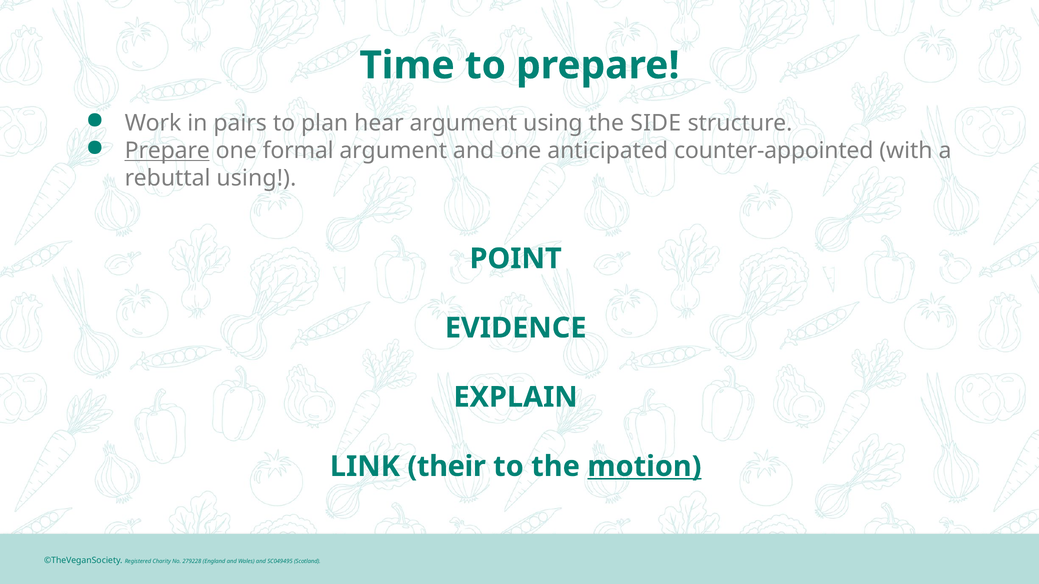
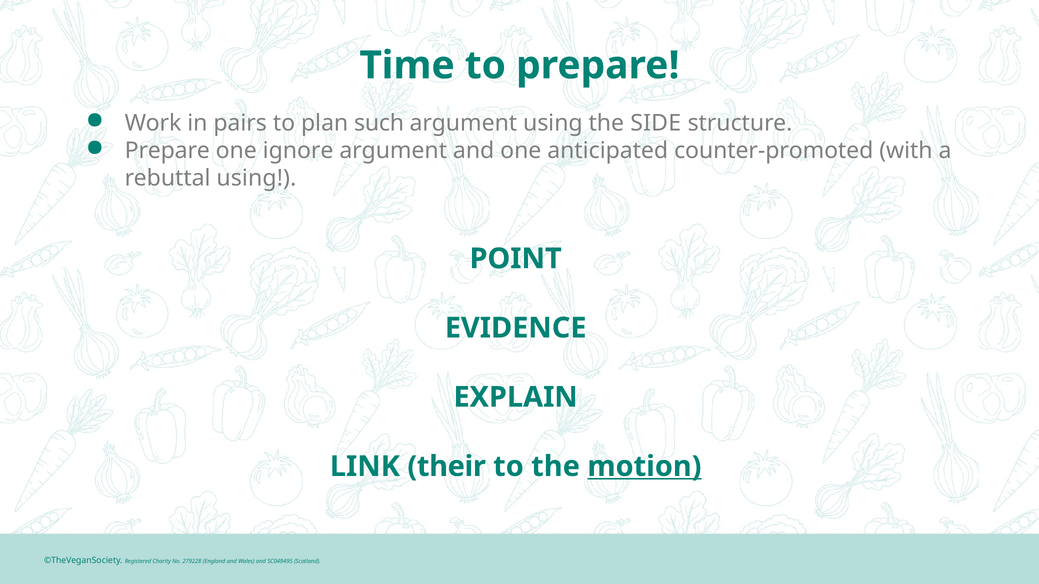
hear: hear -> such (379, 123)
Prepare underline: present -> none (167, 151)
formal: formal -> ignore (298, 151)
counter-appointed: counter-appointed -> counter-promoted (774, 151)
